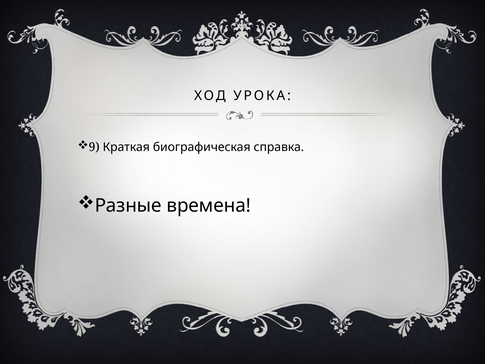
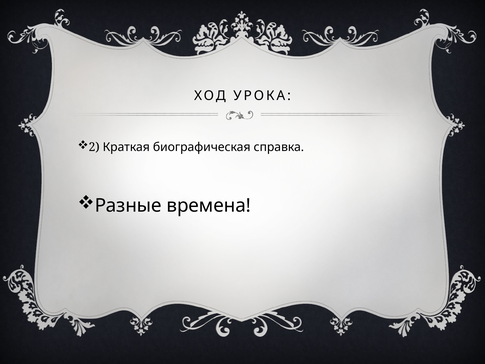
9: 9 -> 2 (94, 147)
